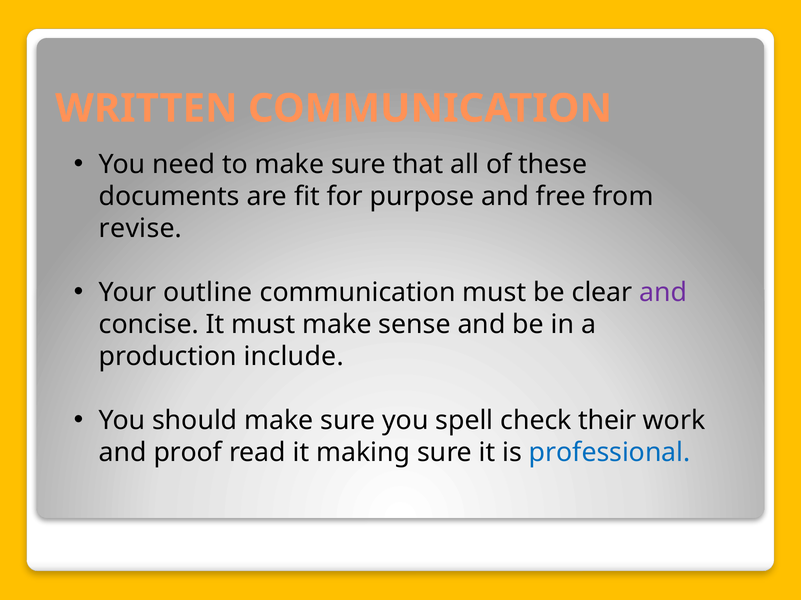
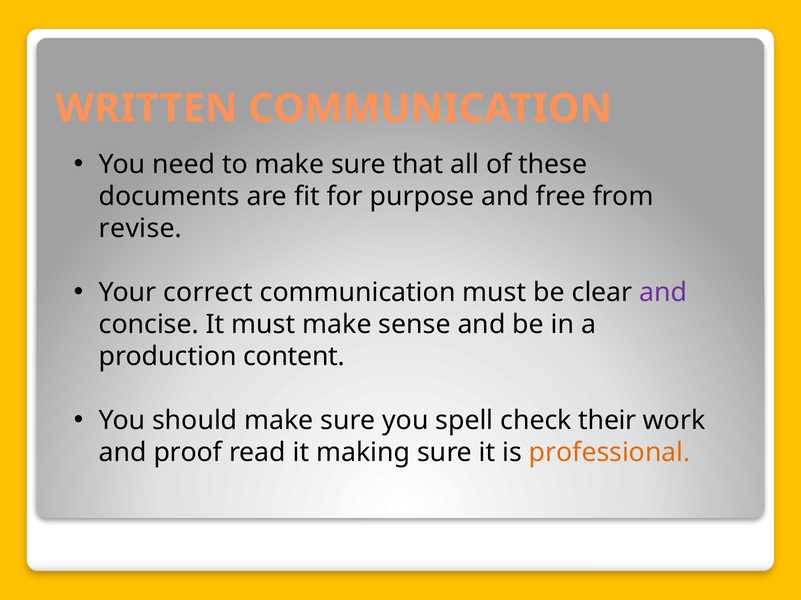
outline: outline -> correct (208, 293)
include: include -> content (294, 357)
professional colour: blue -> orange (610, 453)
